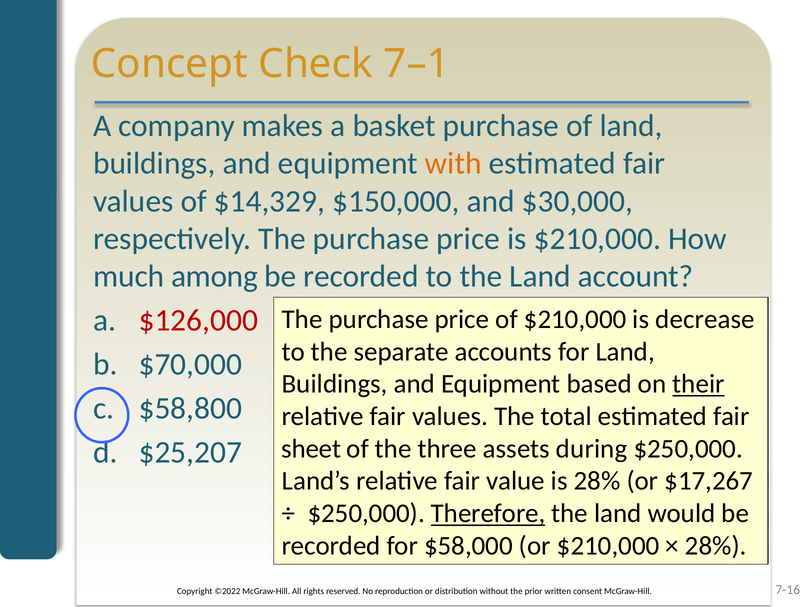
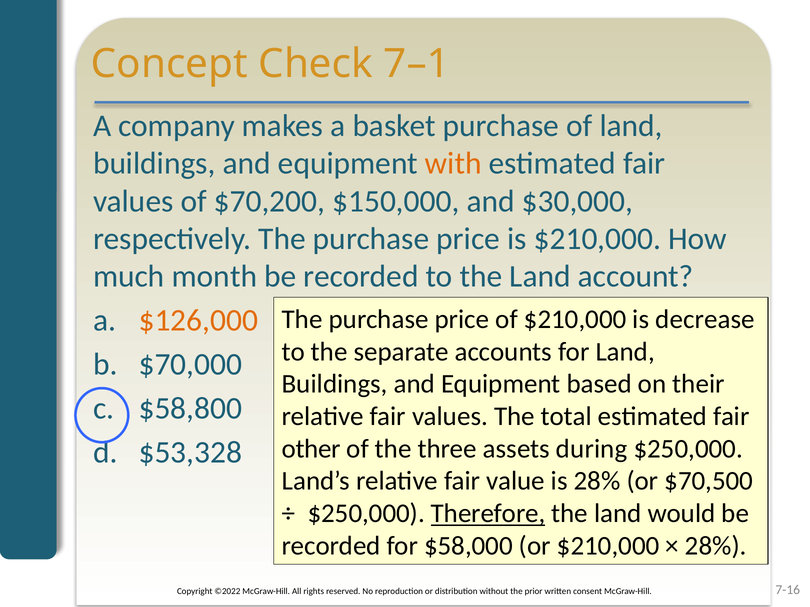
$14,329: $14,329 -> $70,200 (269, 201)
among: among -> month (214, 277)
$126,000 colour: red -> orange (198, 321)
their underline: present -> none (699, 384)
sheet: sheet -> other (311, 449)
$25,207: $25,207 -> $53,328 (190, 453)
$17,267: $17,267 -> $70,500 (709, 481)
